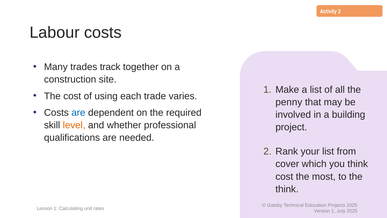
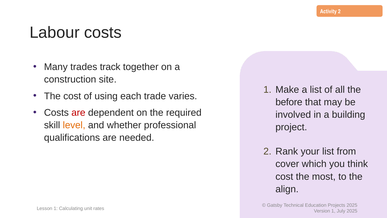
penny: penny -> before (289, 102)
are colour: blue -> red (78, 112)
think: think -> align (287, 189)
